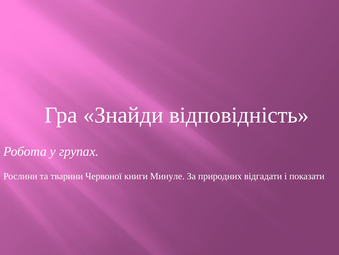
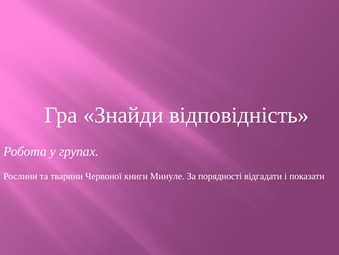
природних: природних -> порядності (220, 176)
